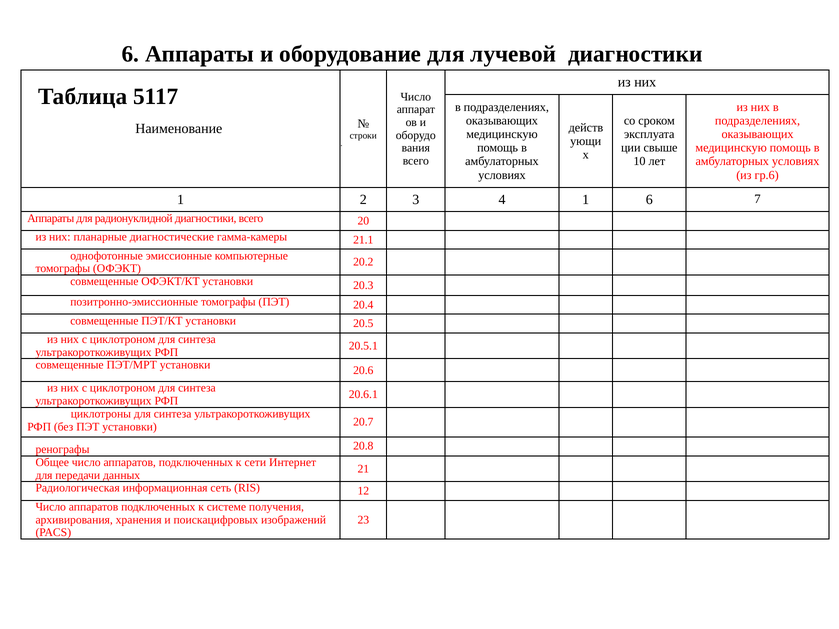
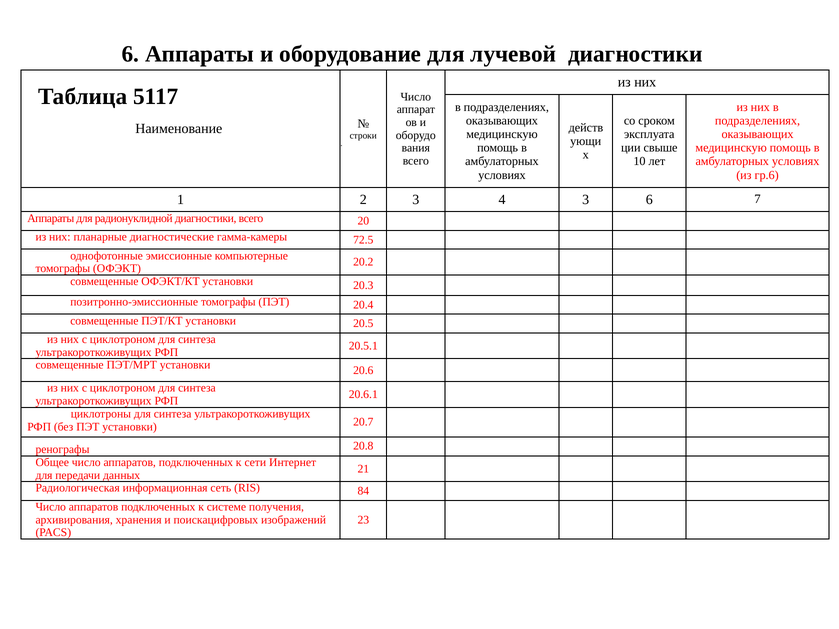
4 1: 1 -> 3 (586, 200)
21.1: 21.1 -> 72.5 (363, 240)
12: 12 -> 84 (363, 491)
